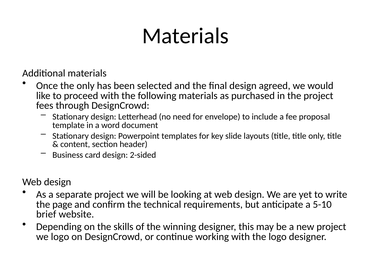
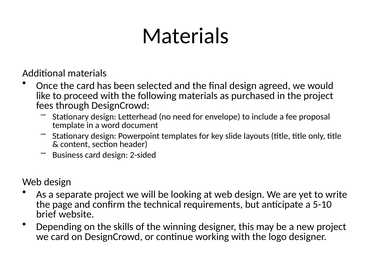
the only: only -> card (86, 86)
we logo: logo -> card (60, 237)
